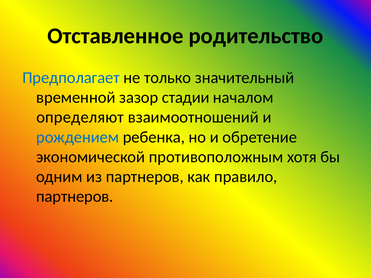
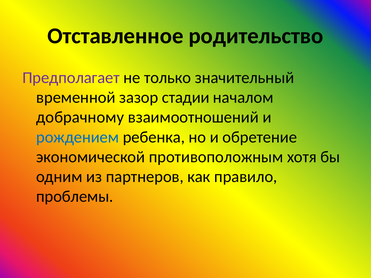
Предполагает colour: blue -> purple (71, 78)
определяют: определяют -> добрачному (80, 117)
партнеров: партнеров -> проблемы (75, 197)
